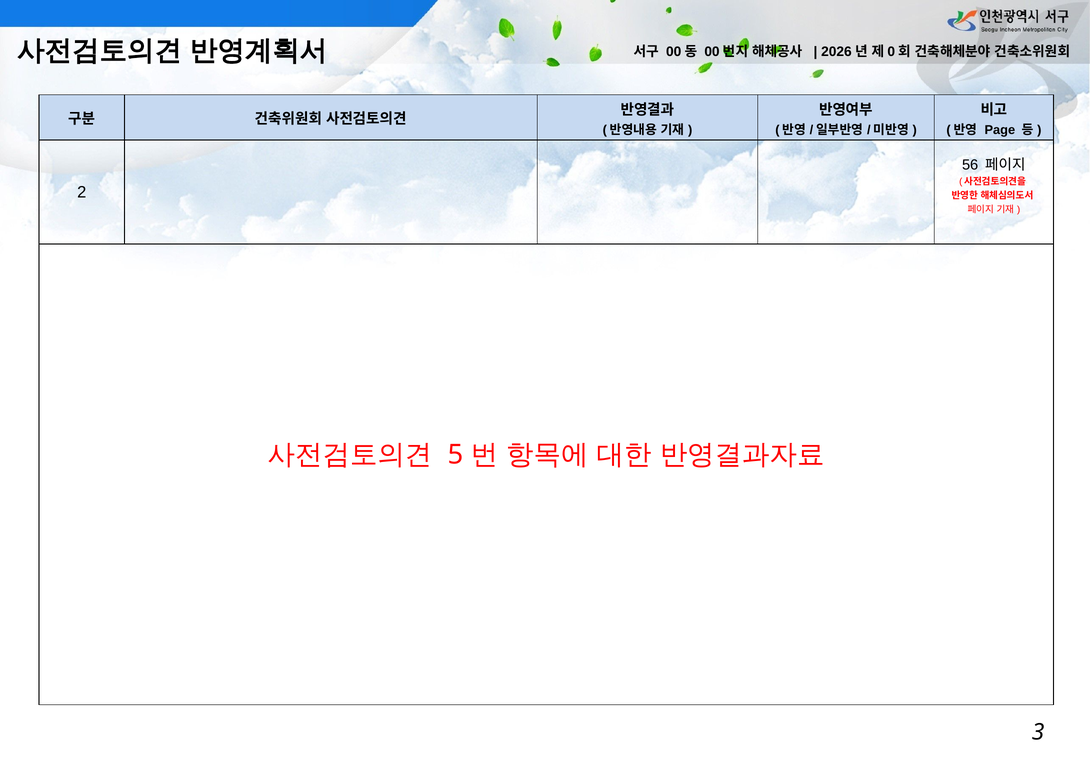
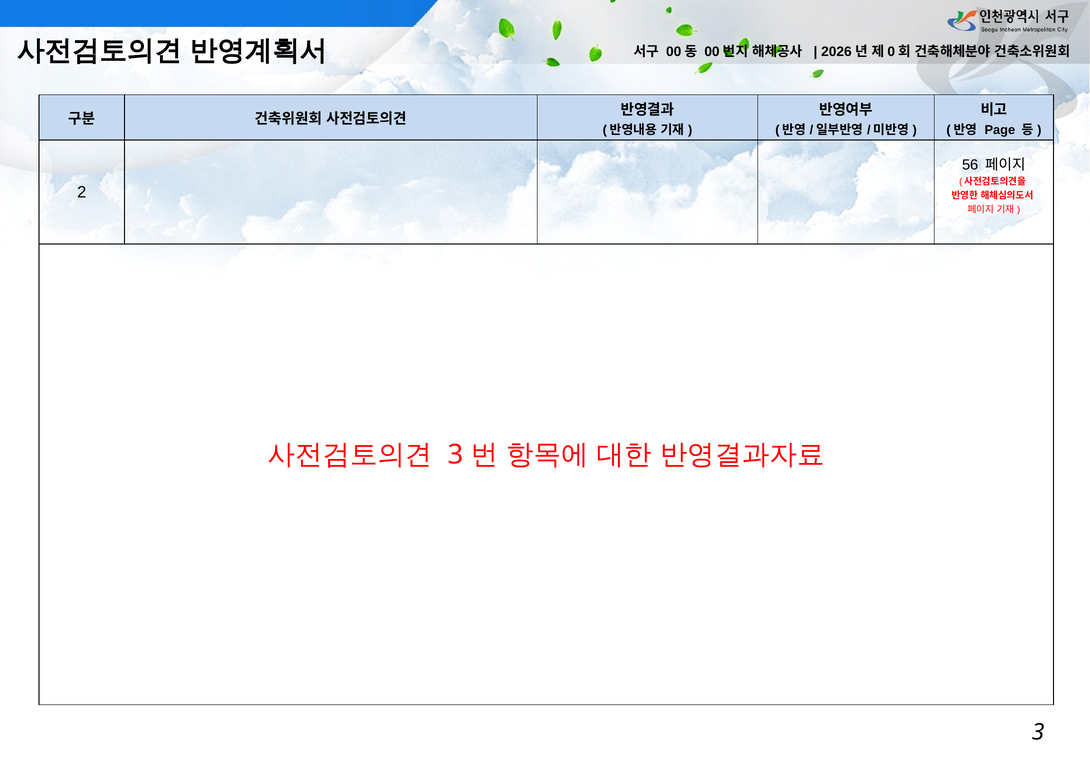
5: 5 -> 3 (455, 454)
